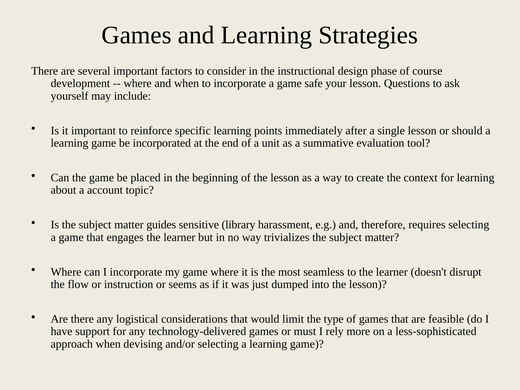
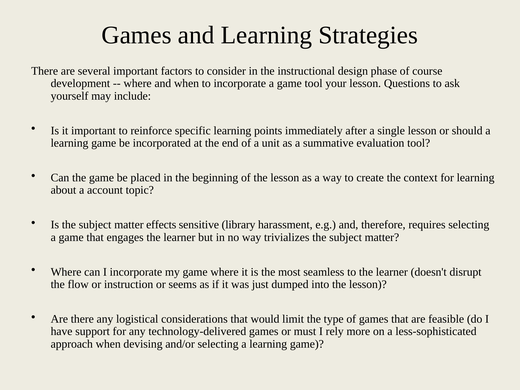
game safe: safe -> tool (314, 83)
guides: guides -> effects (161, 225)
